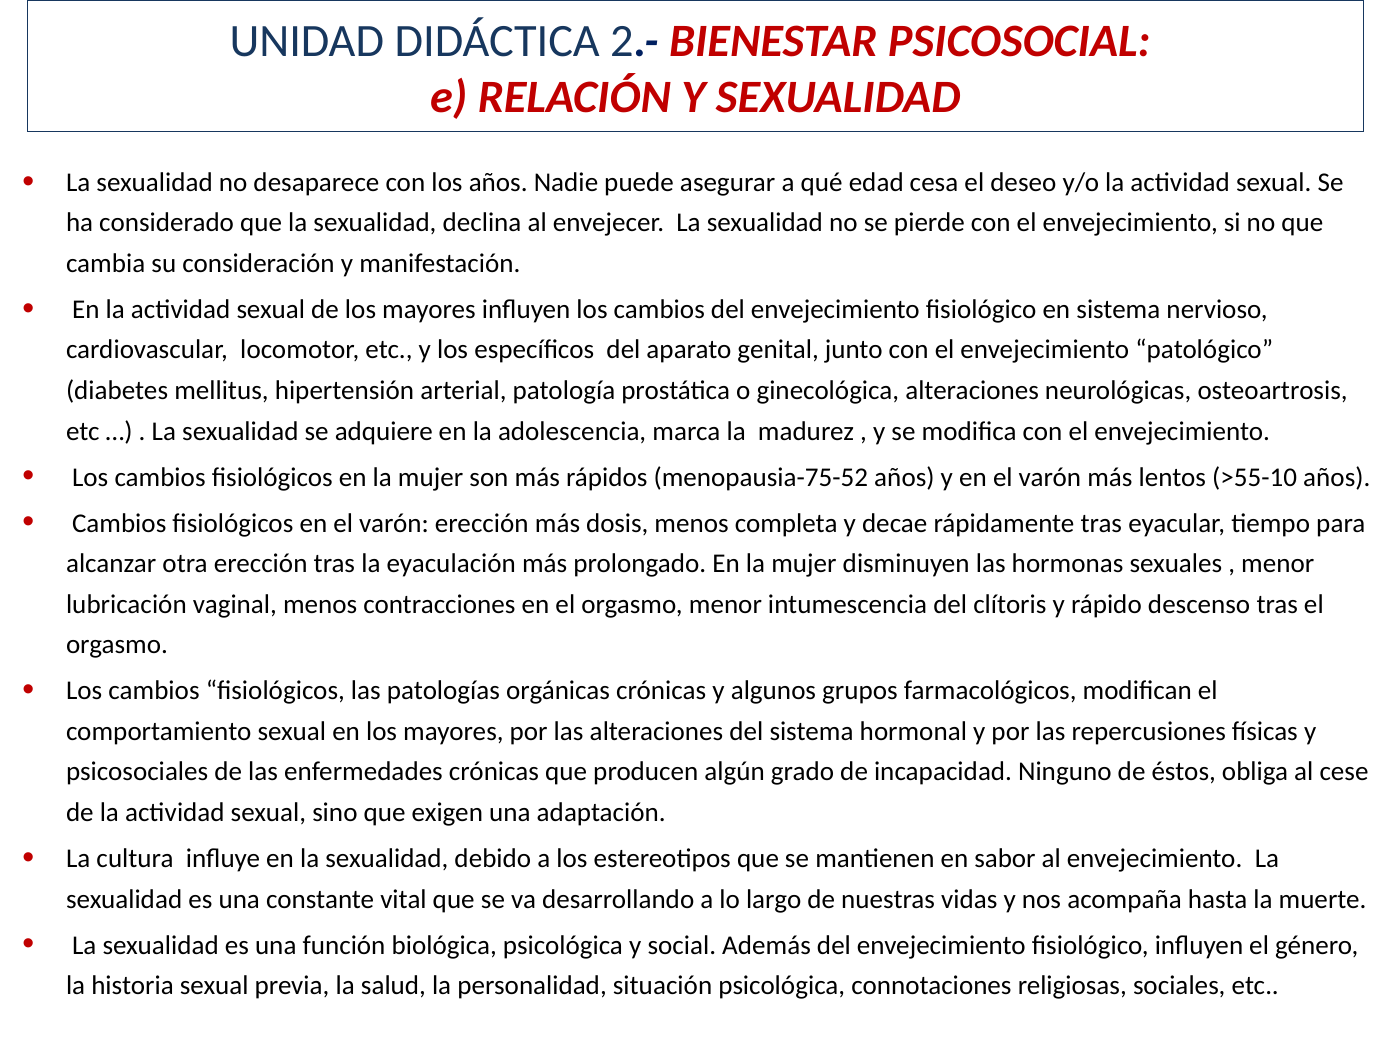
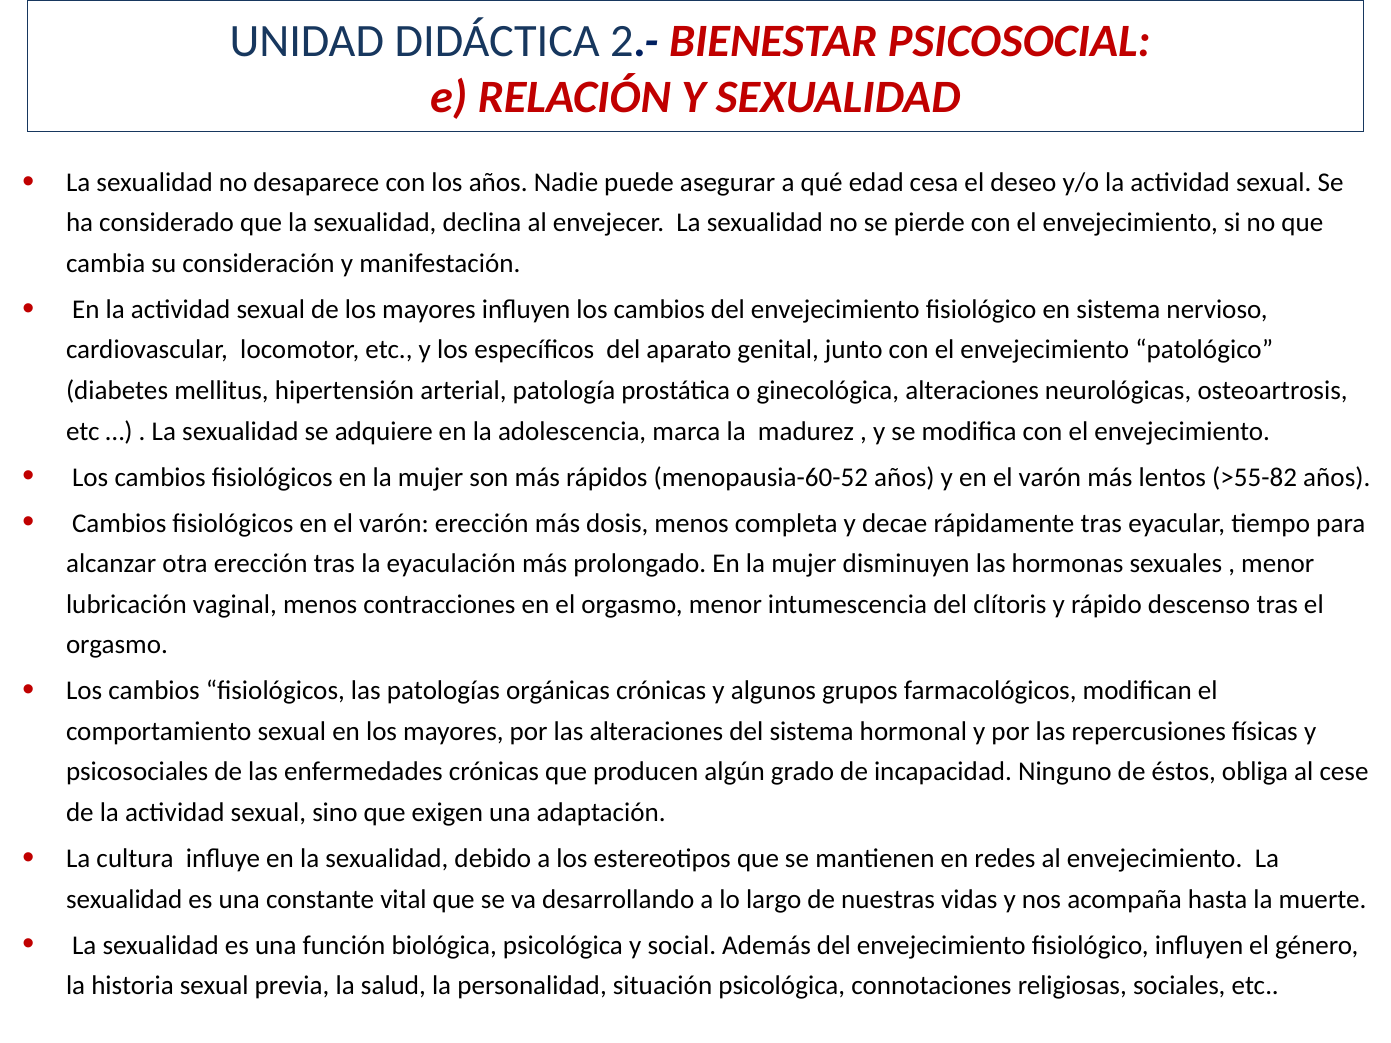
menopausia-75-52: menopausia-75-52 -> menopausia-60-52 (761, 477)
>55-10: >55-10 -> >55-82 (1255, 477)
sabor: sabor -> redes (1005, 859)
